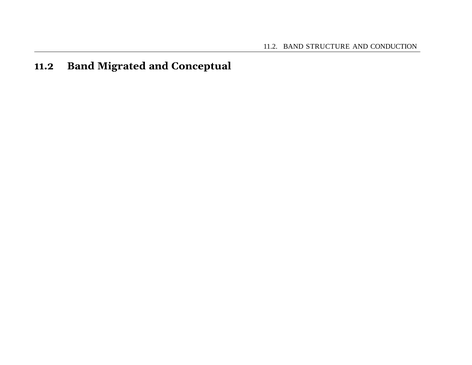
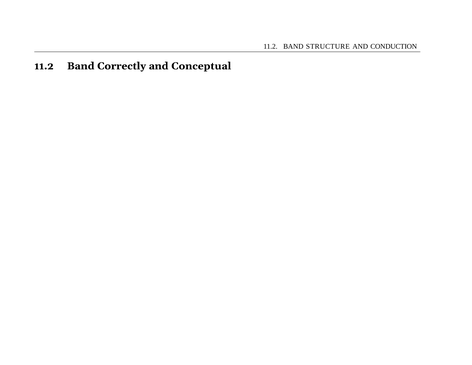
Migrated: Migrated -> Correctly (122, 66)
